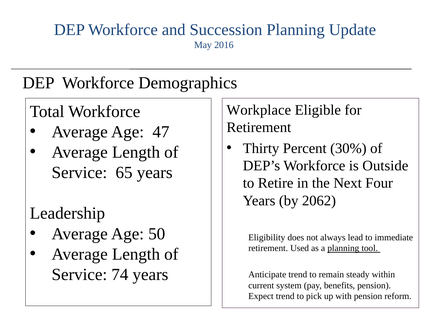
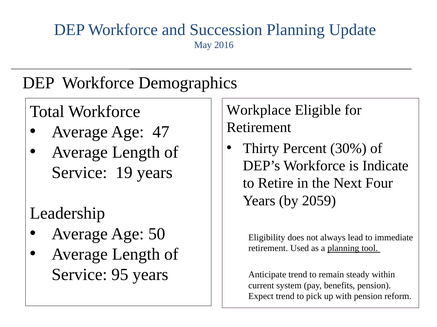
Outside: Outside -> Indicate (385, 166)
65: 65 -> 19 (124, 173)
2062: 2062 -> 2059 (319, 201)
74: 74 -> 95 (120, 275)
